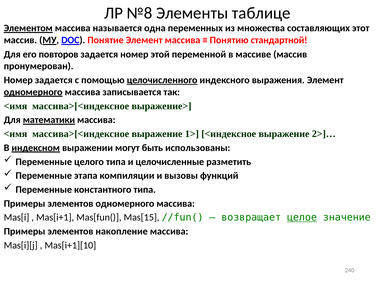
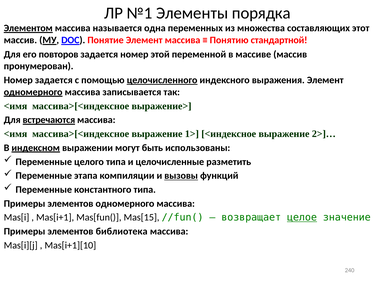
№8: №8 -> №1 (140, 13)
таблице: таблице -> порядка (261, 13)
математики: математики -> встречаются (49, 120)
вызовы underline: none -> present (181, 175)
накопление: накопление -> библиотека (122, 231)
